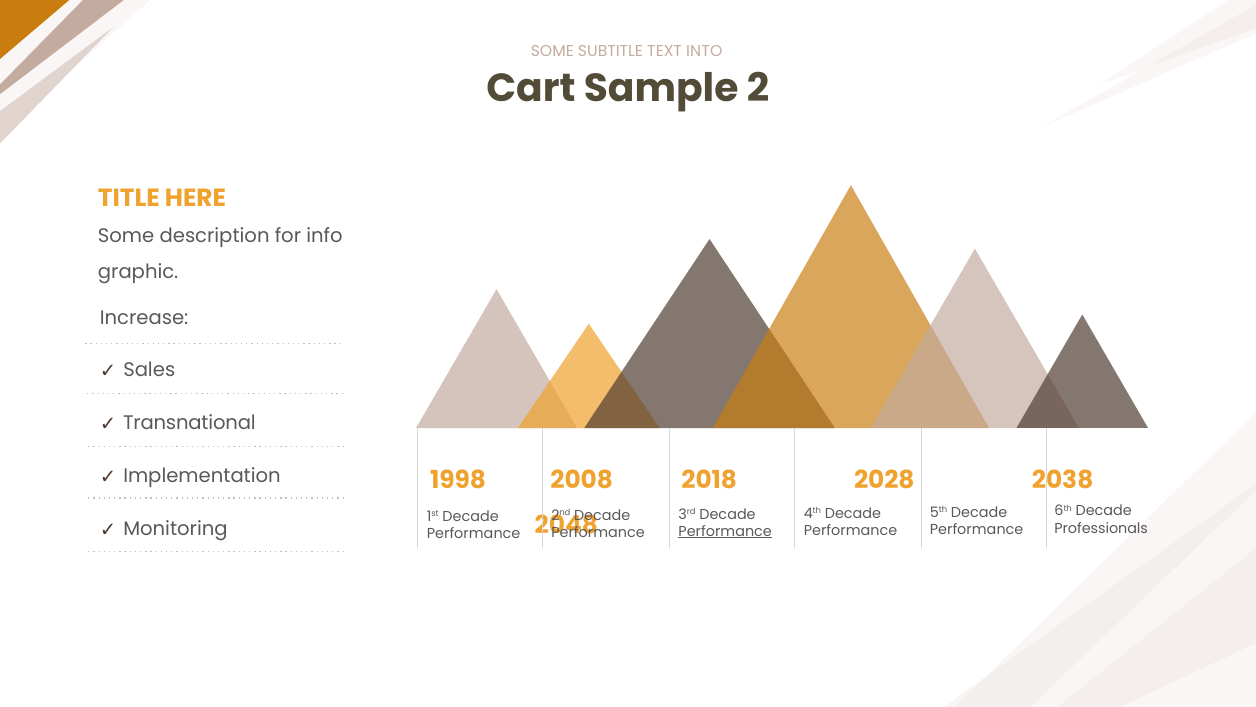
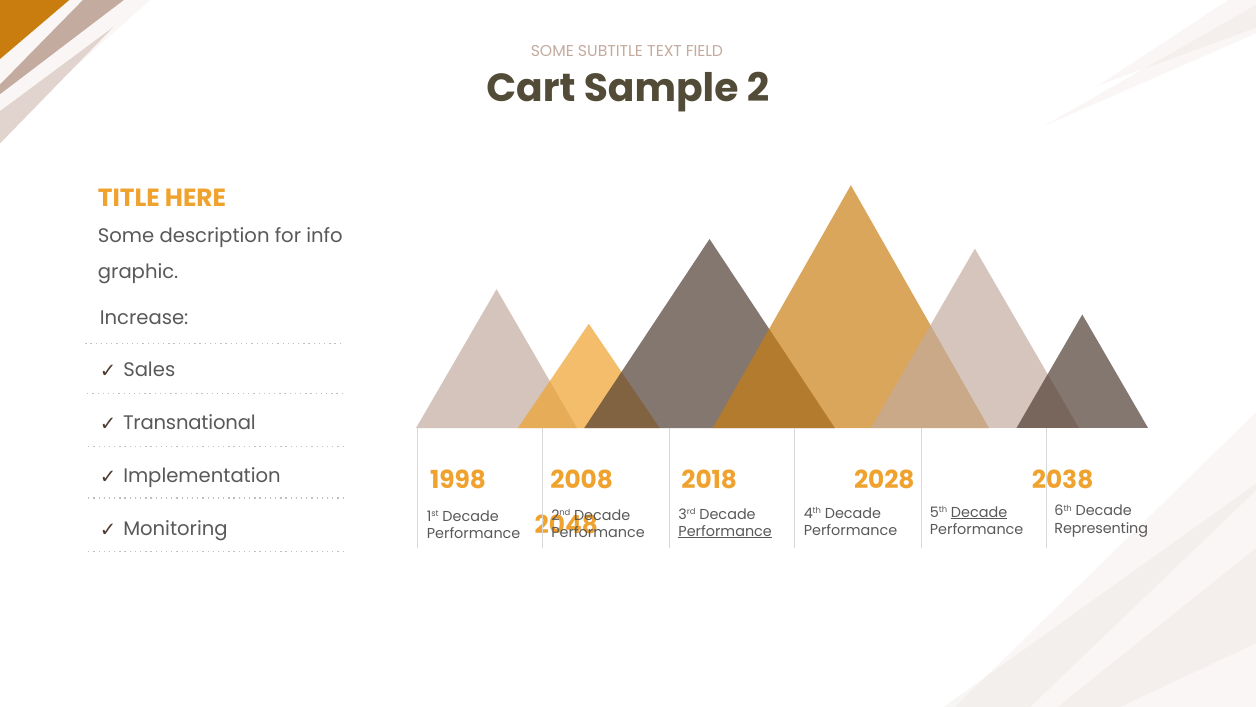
INTO: INTO -> FIELD (704, 51)
Decade underline: none -> present (979, 512)
Professionals: Professionals -> Representing (1101, 528)
